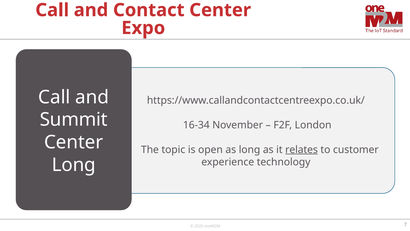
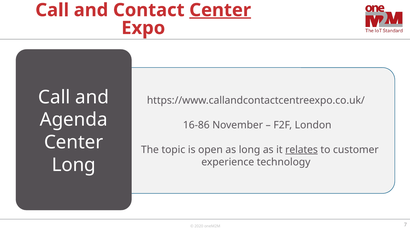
Center underline: none -> present (220, 10)
Summit: Summit -> Agenda (74, 120)
16-34: 16-34 -> 16-86 (196, 125)
